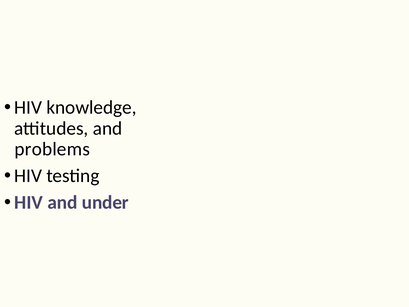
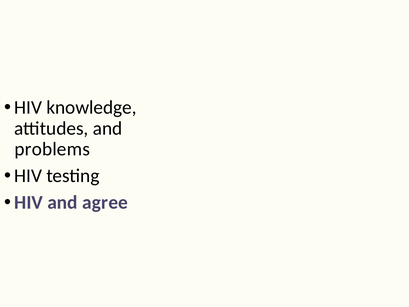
under: under -> agree (105, 202)
